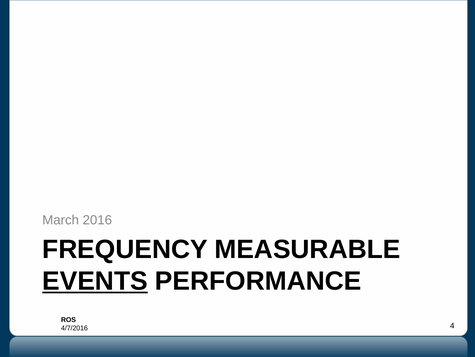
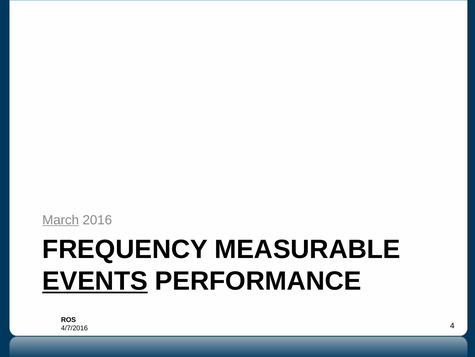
March underline: none -> present (61, 220)
